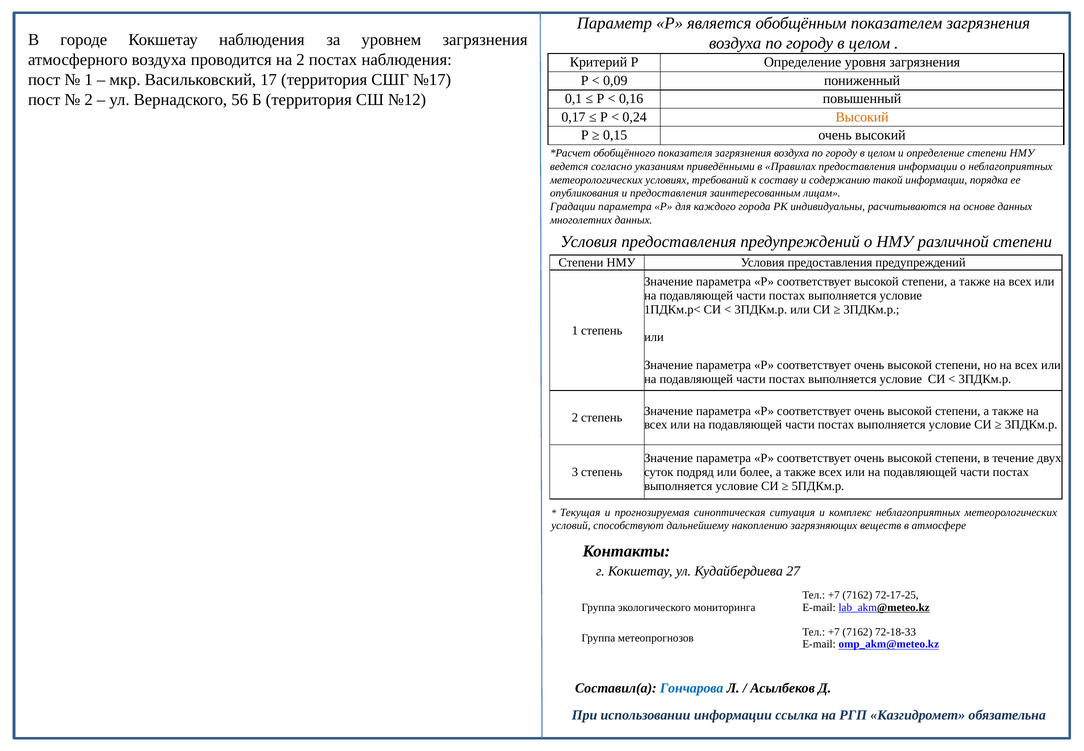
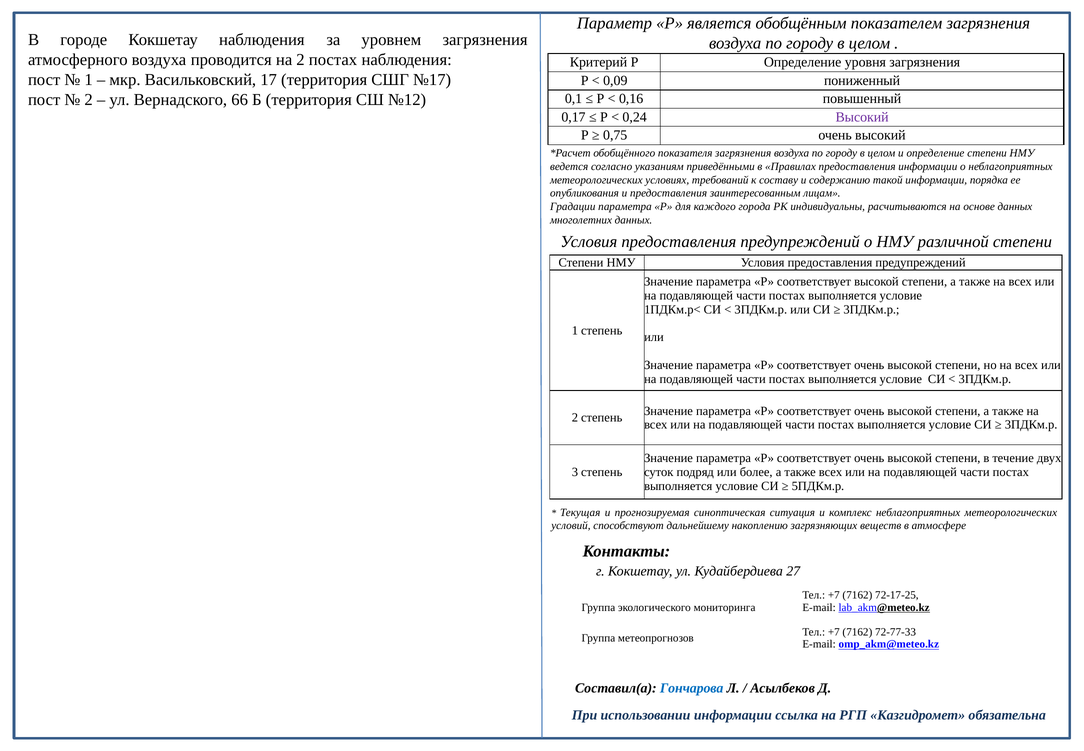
56: 56 -> 66 (240, 100)
Высокий colour: orange -> purple (862, 117)
0,15: 0,15 -> 0,75 (615, 135)
72-18-33: 72-18-33 -> 72-77-33 (896, 631)
